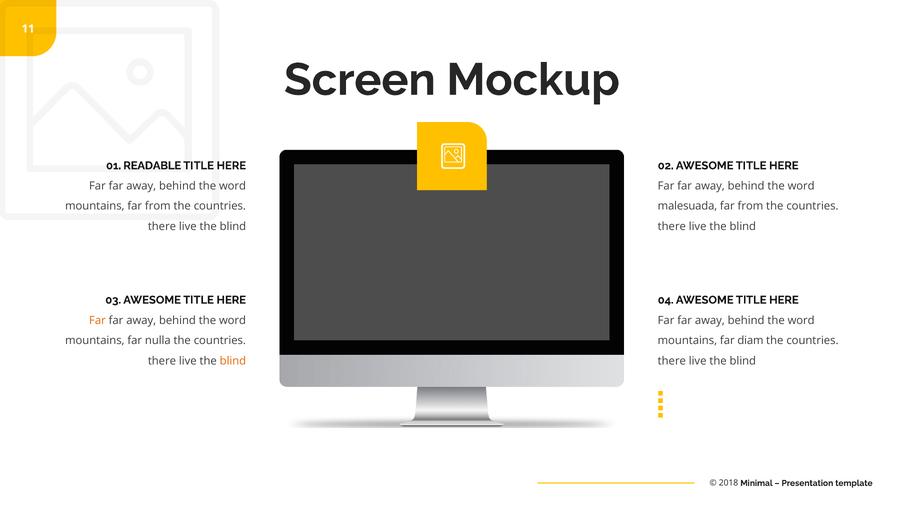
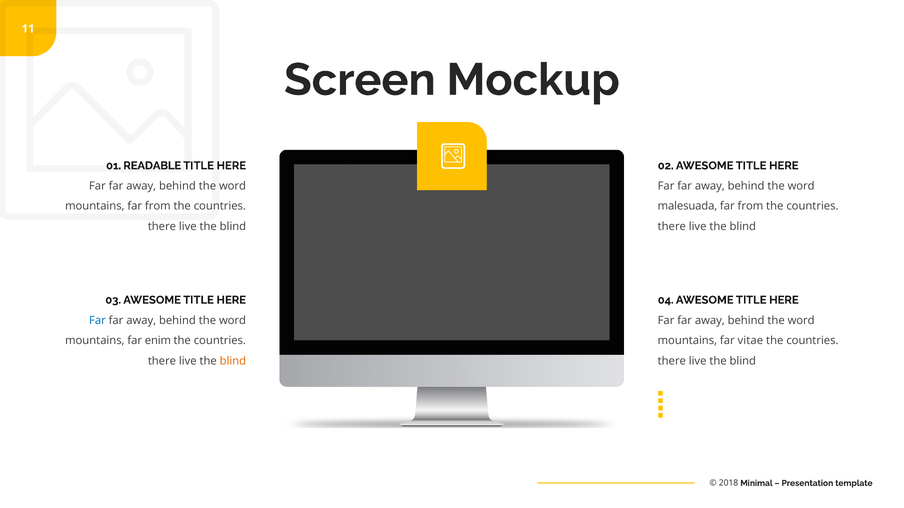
Far colour: orange -> blue (97, 321)
nulla: nulla -> enim (158, 341)
diam: diam -> vitae (750, 341)
